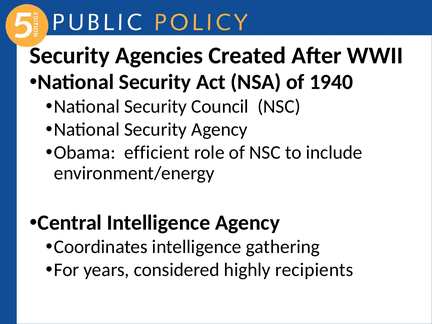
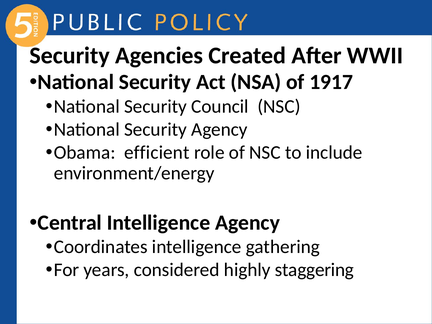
1940: 1940 -> 1917 (331, 82)
recipients: recipients -> staggering (314, 270)
